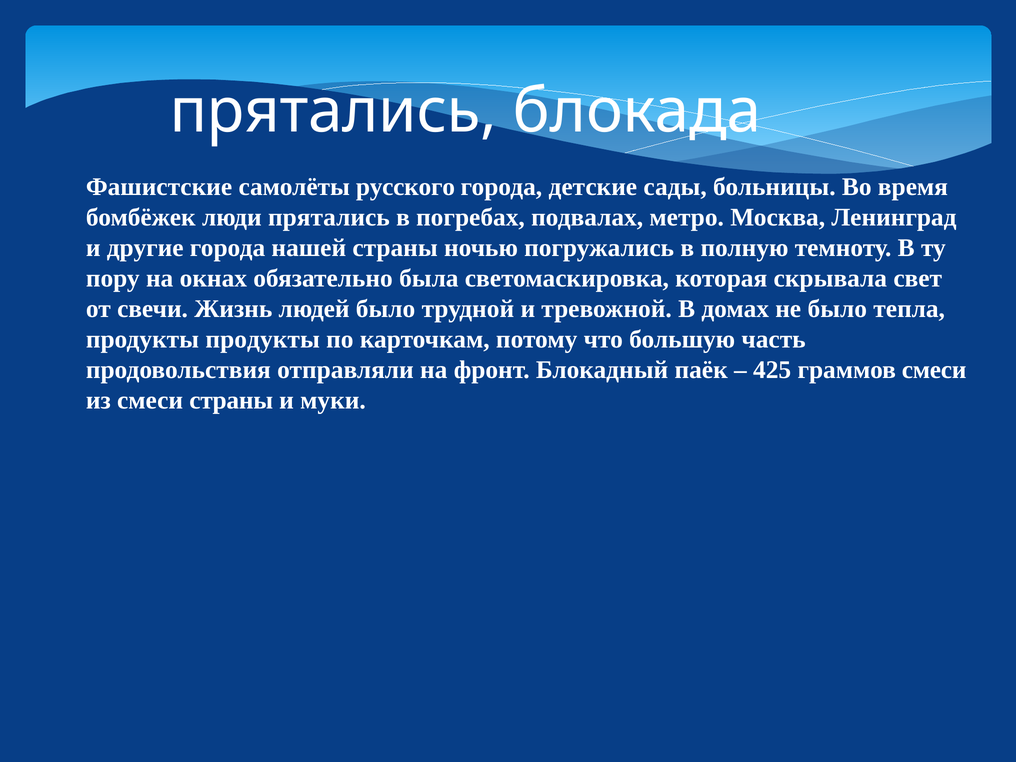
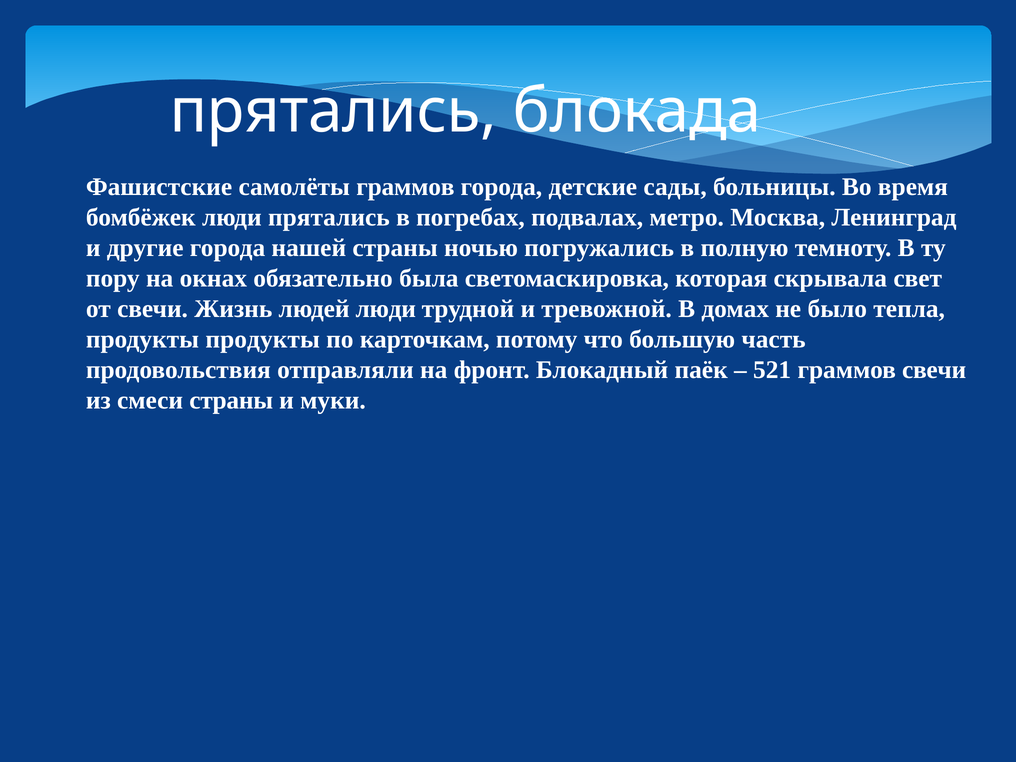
самолёты русского: русского -> граммов (405, 187)
людей было: было -> люди (386, 309)
425: 425 -> 521 (772, 370)
граммов смеси: смеси -> свечи (934, 370)
